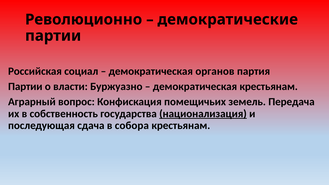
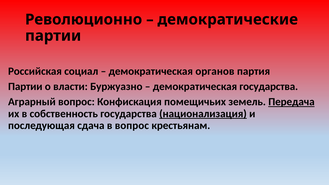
демократическая крестьянам: крестьянам -> государства (269, 87)
Передача underline: none -> present (291, 102)
в собора: собора -> вопрос (132, 126)
